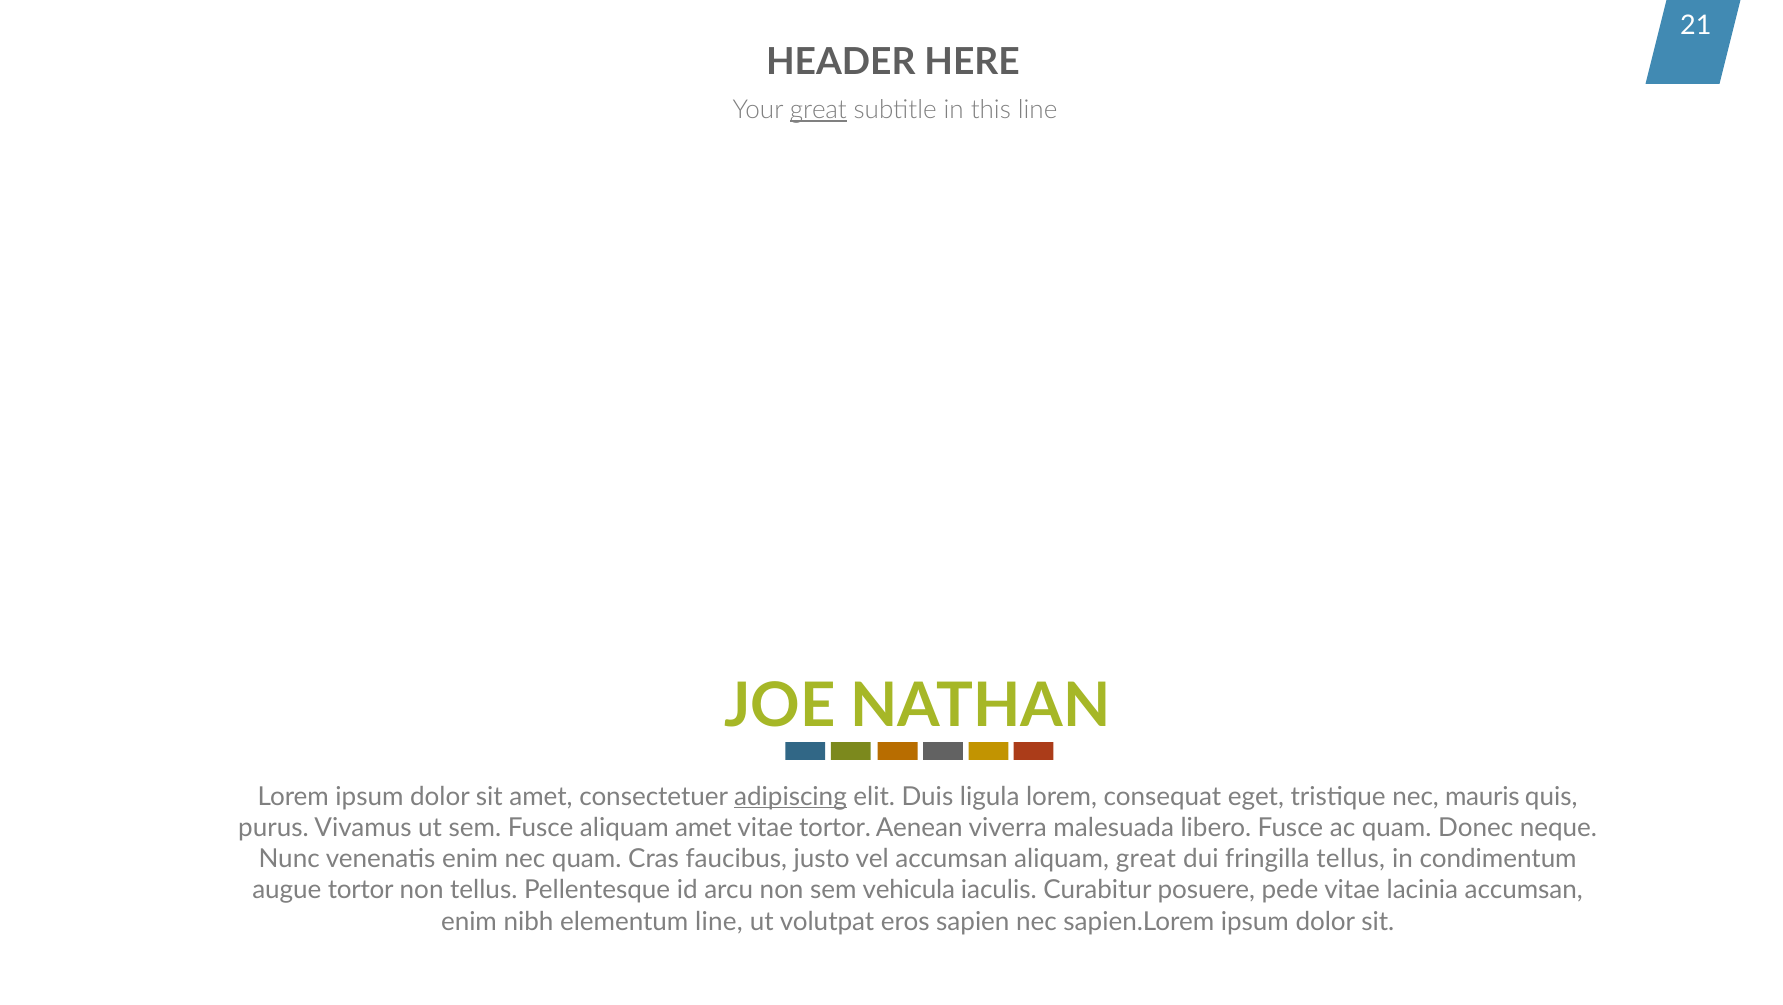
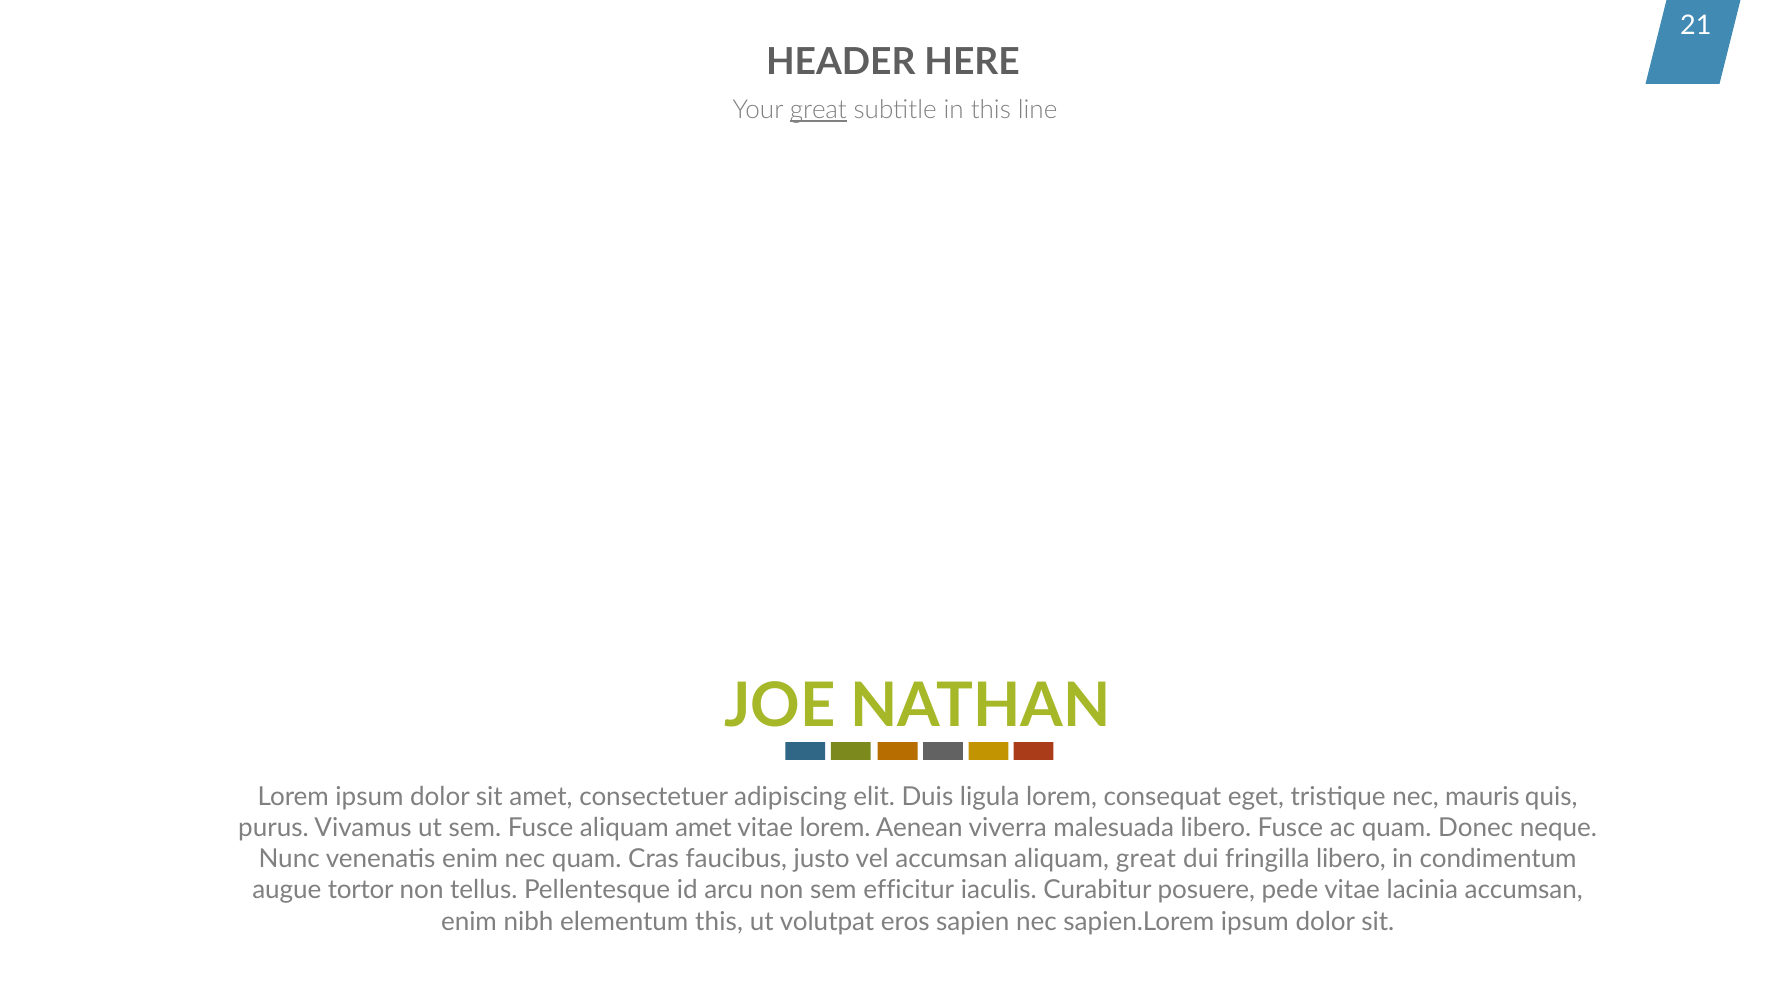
adipiscing underline: present -> none (791, 797)
vitae tortor: tortor -> lorem (835, 828)
fringilla tellus: tellus -> libero (1351, 859)
vehicula: vehicula -> efficitur (909, 891)
elementum line: line -> this (719, 922)
